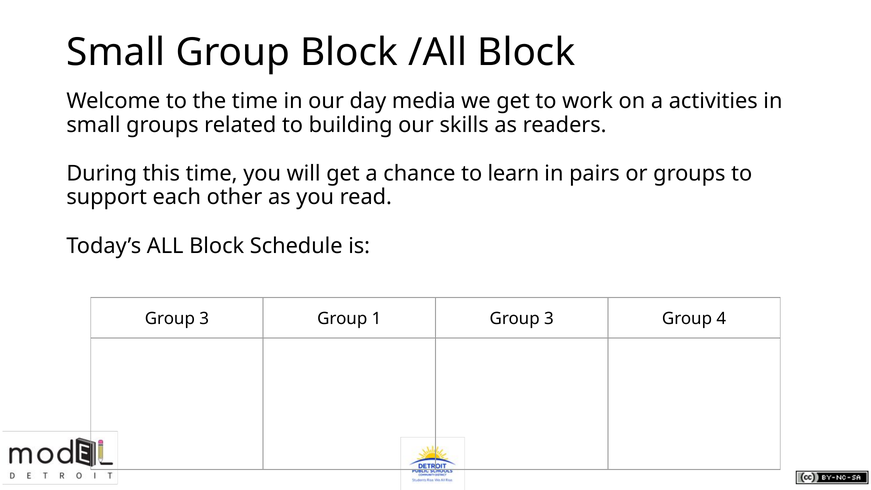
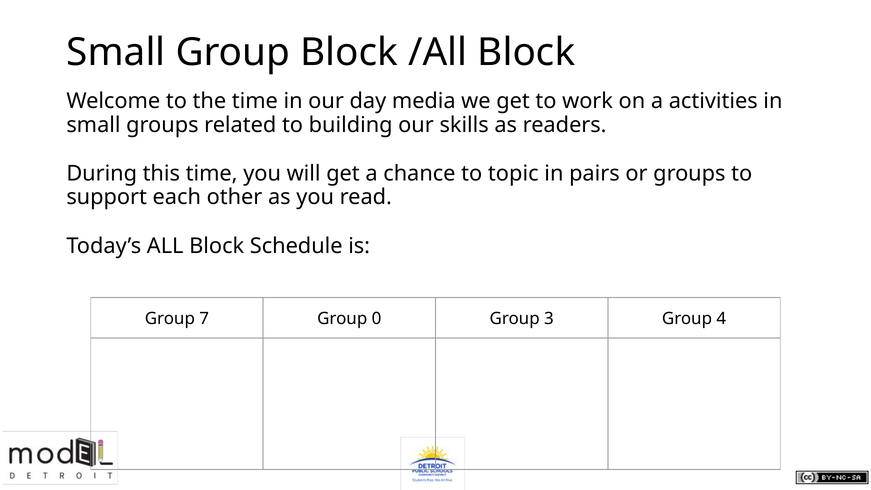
learn: learn -> topic (513, 174)
3: 3 -> 7 (204, 319)
1: 1 -> 0 (377, 319)
